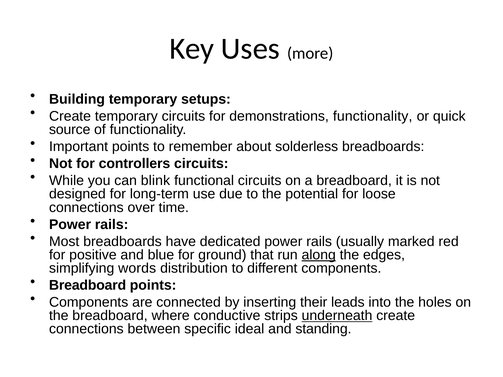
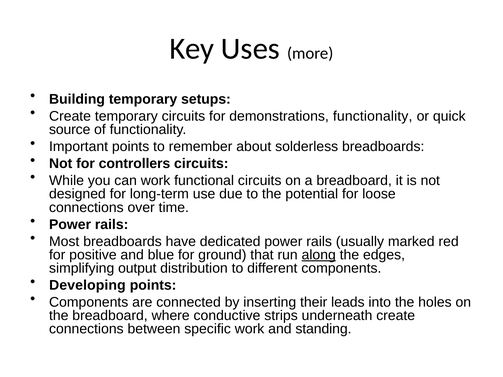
can blink: blink -> work (156, 181)
words: words -> output (137, 268)
Breadboard: Breadboard -> Developing (87, 285)
underneath underline: present -> none (337, 316)
specific ideal: ideal -> work (250, 329)
